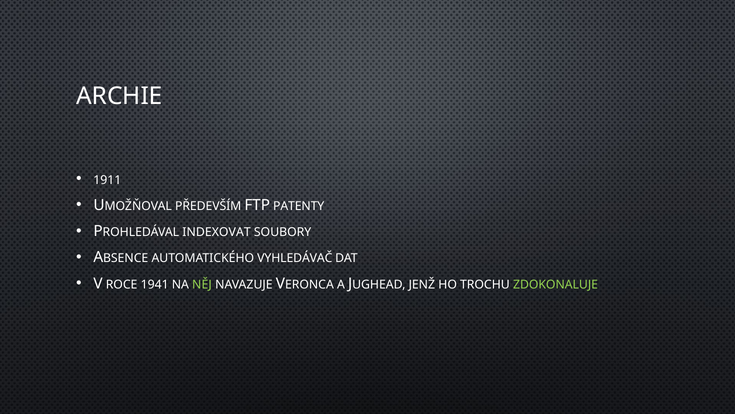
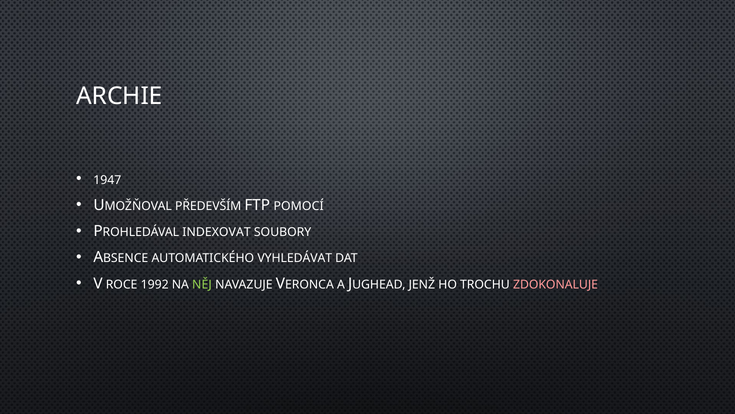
1911: 1911 -> 1947 (107, 180)
PATENTY: PATENTY -> POMOCÍ (299, 206)
VYHLEDÁVAČ: VYHLEDÁVAČ -> VYHLEDÁVAT (295, 258)
1941: 1941 -> 1992 (155, 284)
ZDOKONALUJE colour: light green -> pink (556, 284)
